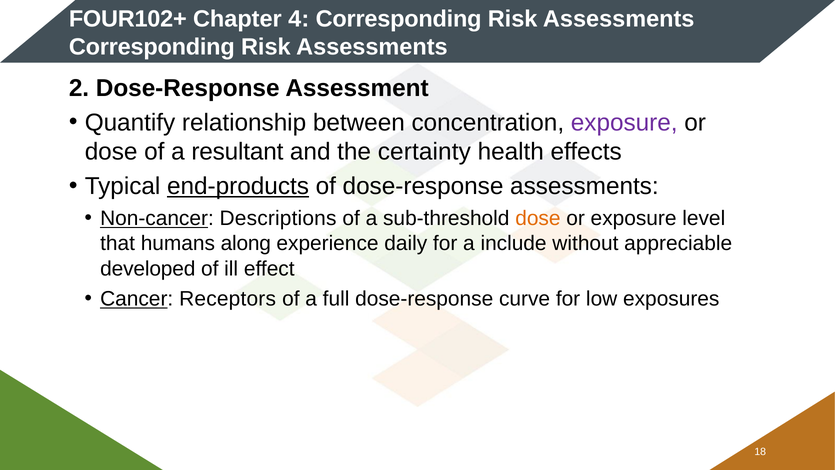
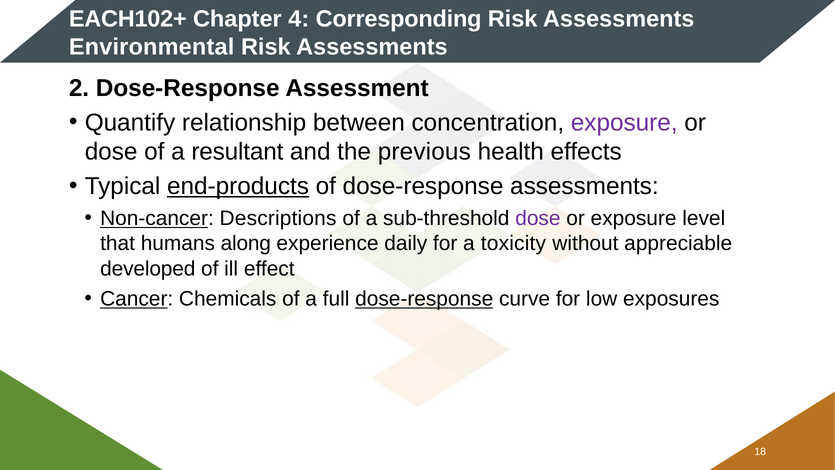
FOUR102+: FOUR102+ -> EACH102+ (128, 19)
Corresponding: Corresponding -> Environmental (152, 47)
certainty: certainty -> previous (424, 152)
dose colour: orange -> purple (538, 218)
include: include -> toxicity (513, 243)
Receptors: Receptors -> Chemicals (228, 299)
dose-response underline: none -> present (424, 299)
